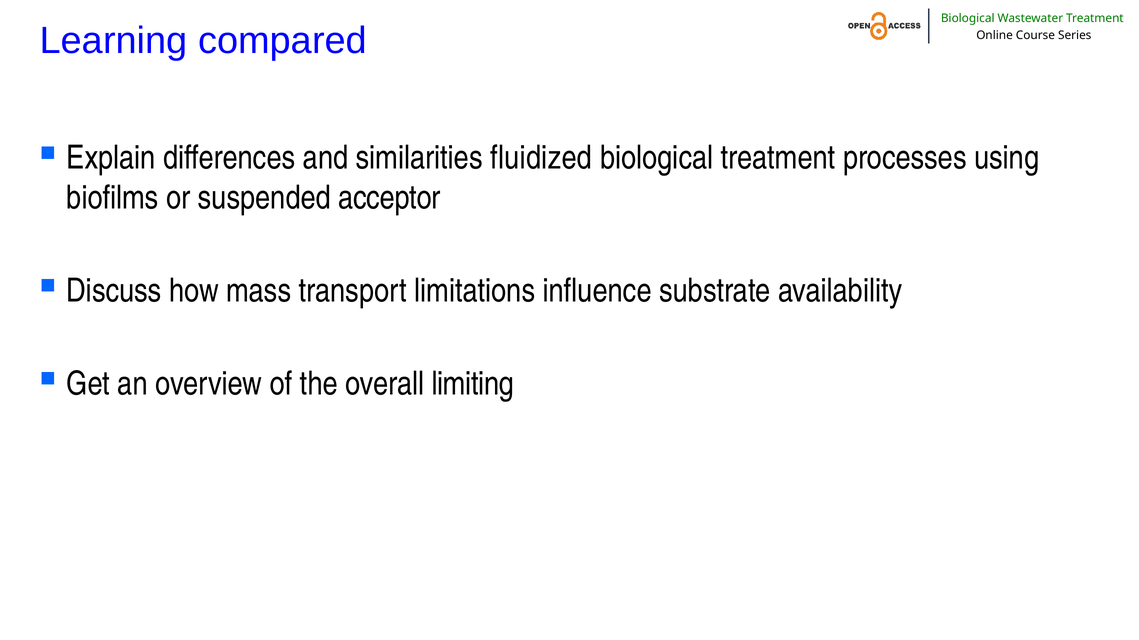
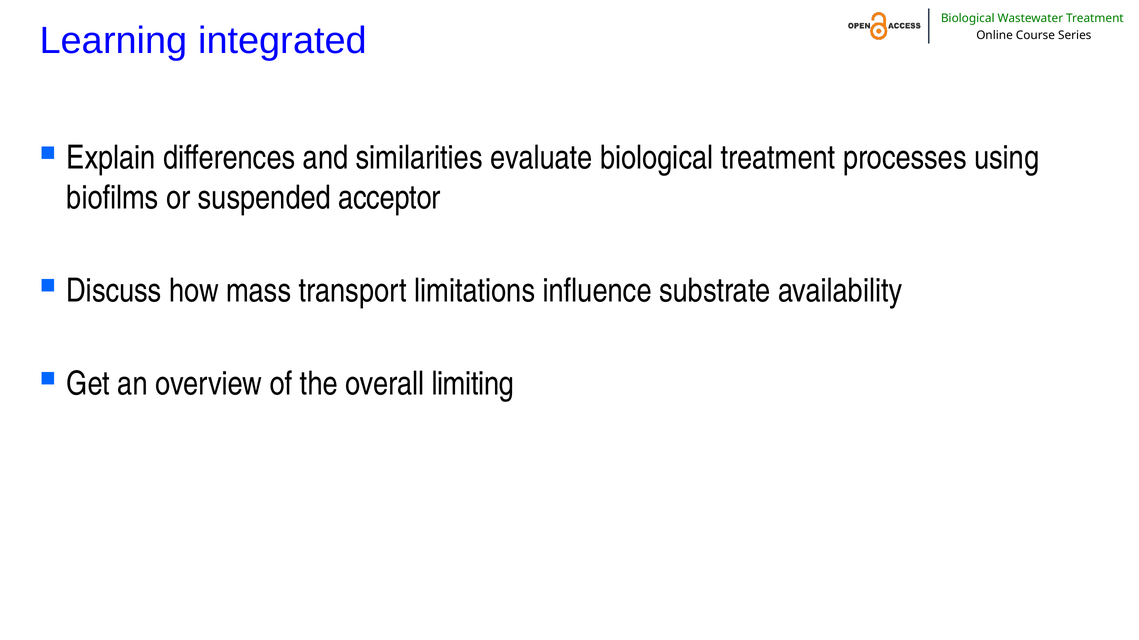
compared: compared -> integrated (283, 41)
fluidized: fluidized -> evaluate (541, 158)
